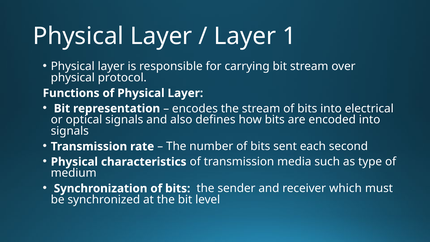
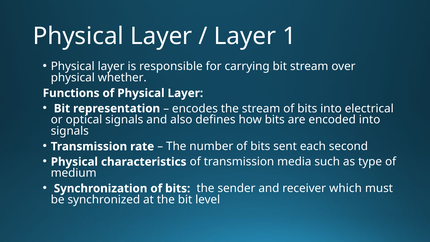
protocol: protocol -> whether (122, 78)
